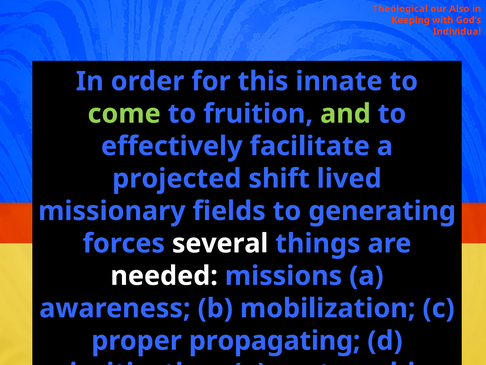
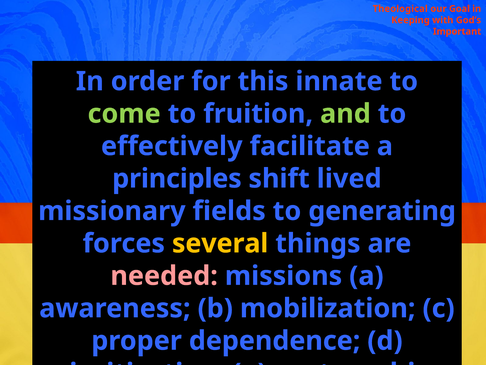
Also: Also -> Goal (459, 9)
Individual: Individual -> Important (457, 31)
projected: projected -> principles (177, 178)
several colour: white -> yellow (220, 243)
needed colour: white -> pink (164, 276)
propagating: propagating -> dependence (275, 340)
